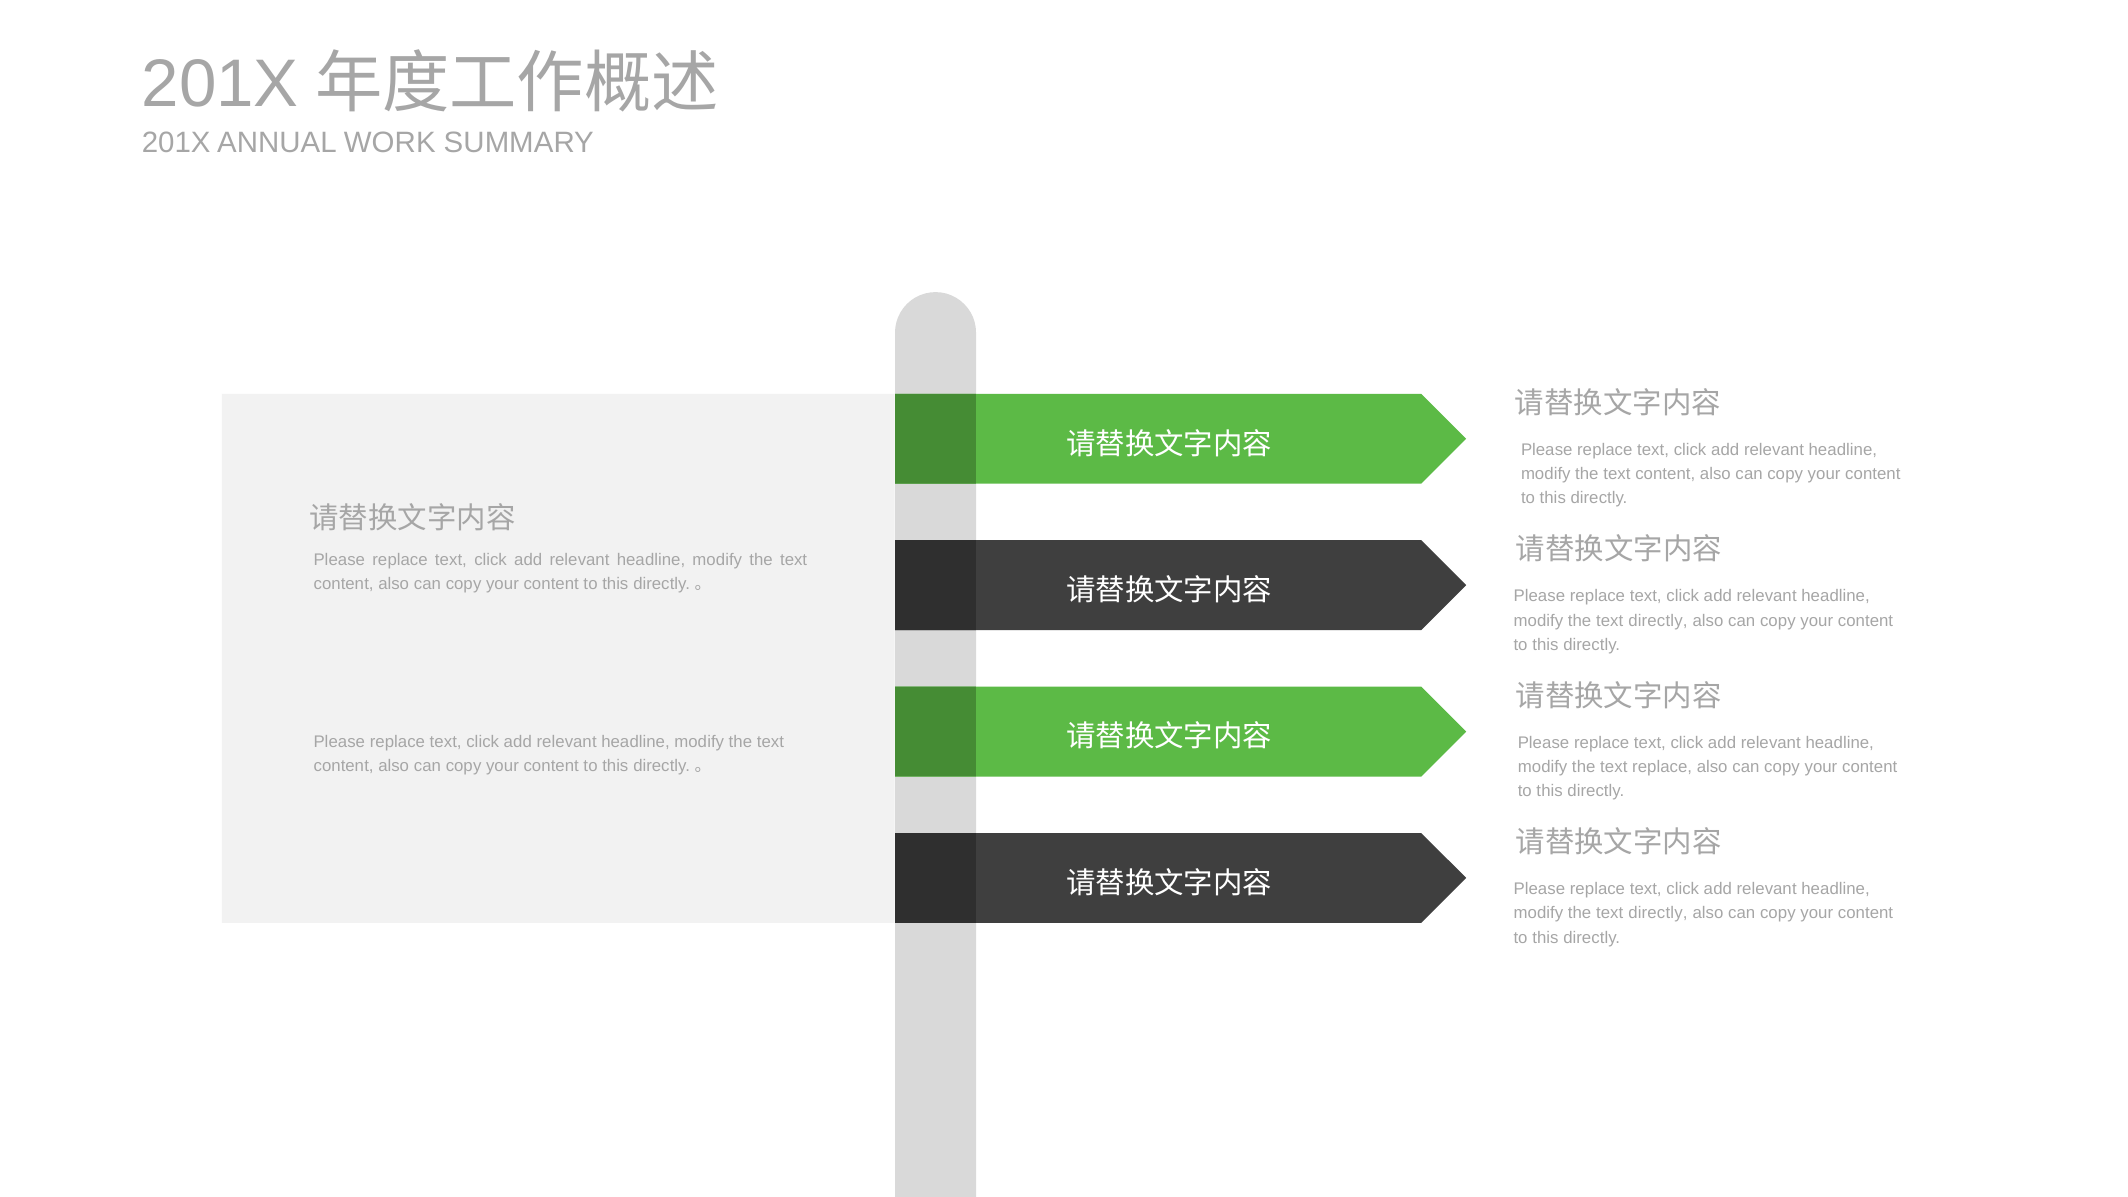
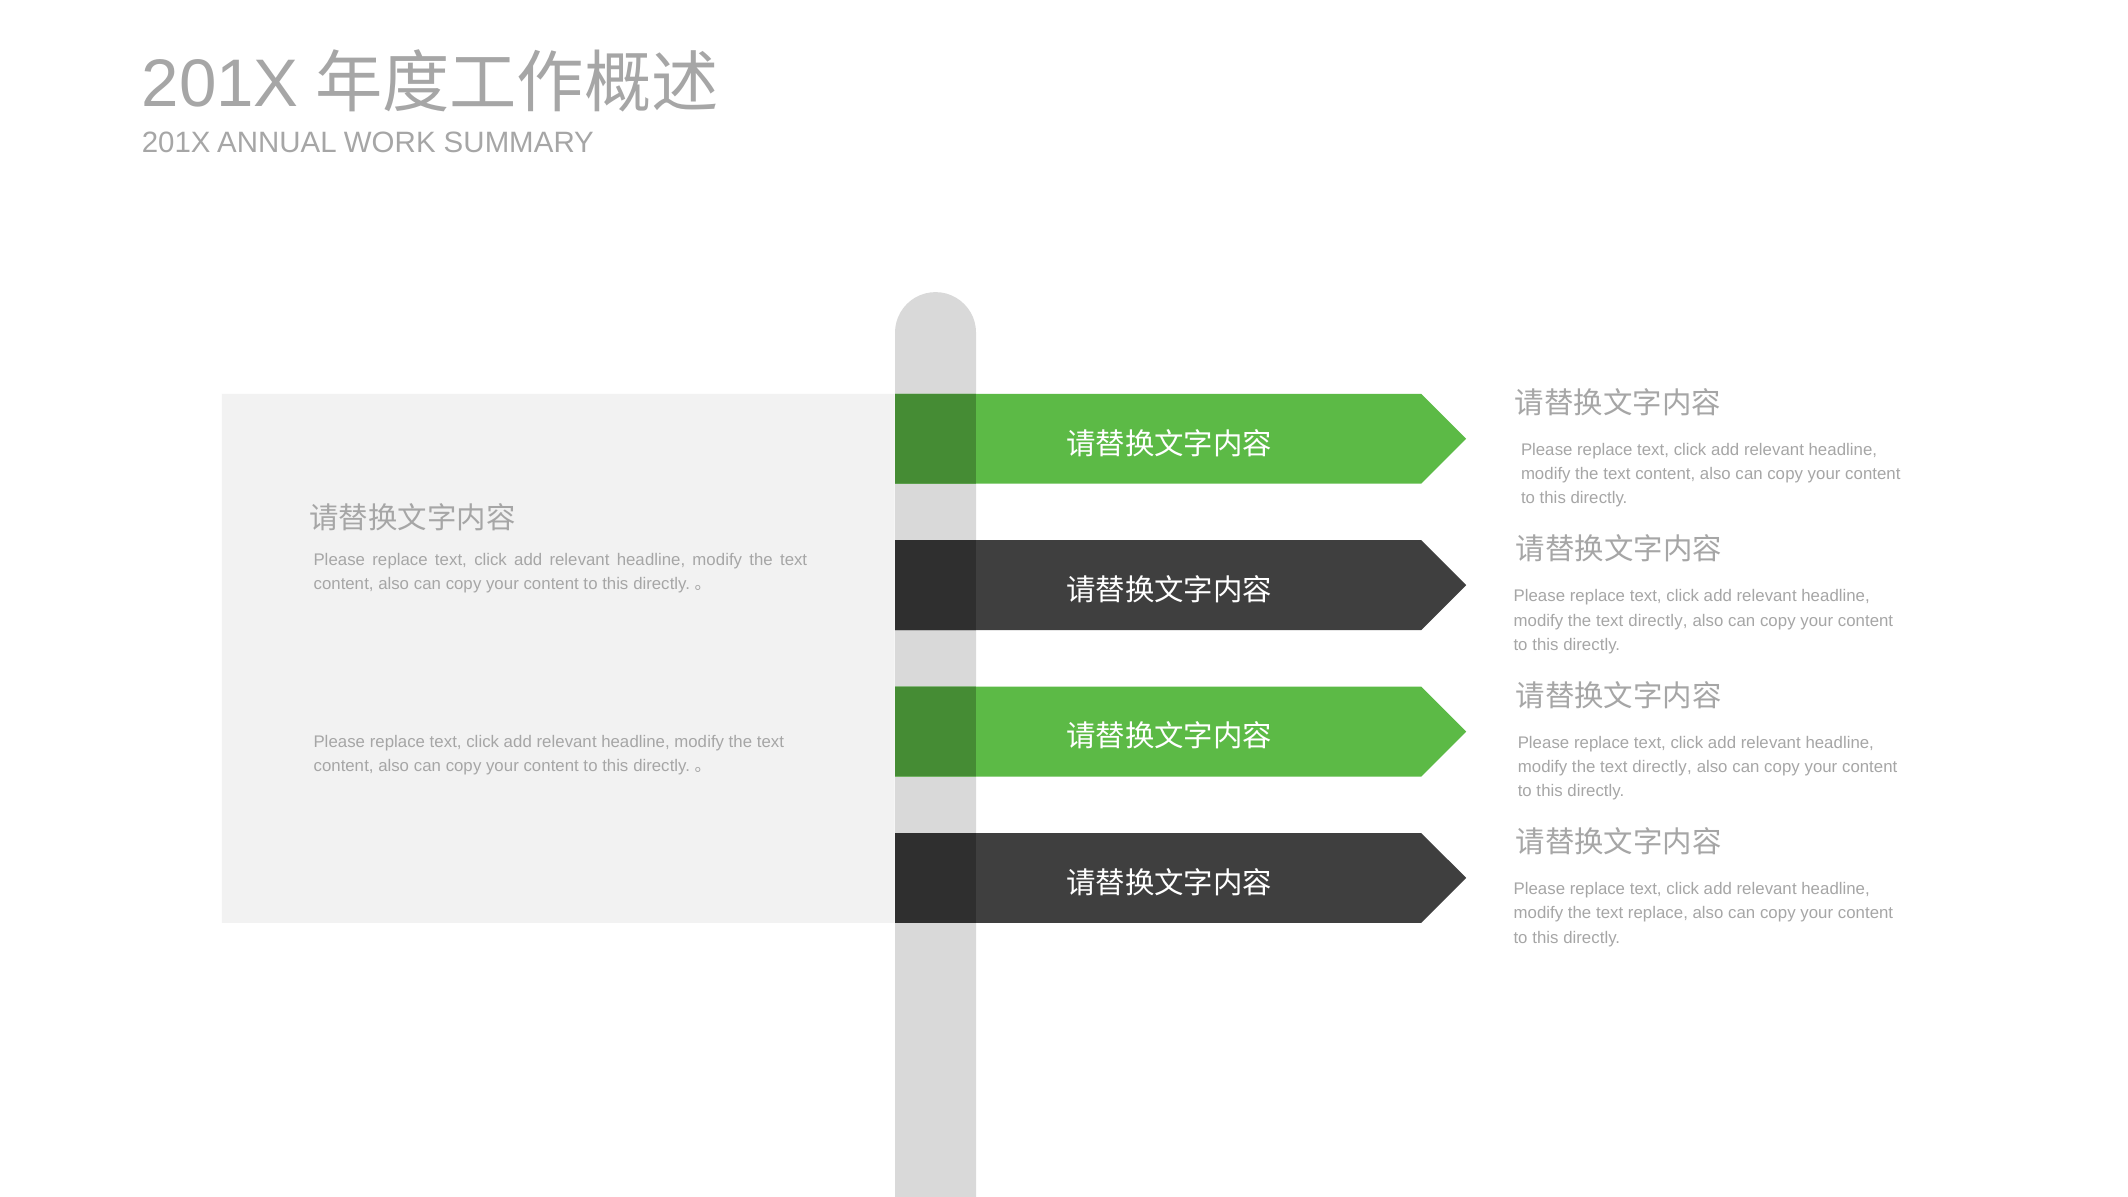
replace: replace -> directly (1662, 767)
directly: directly -> replace (1658, 913)
